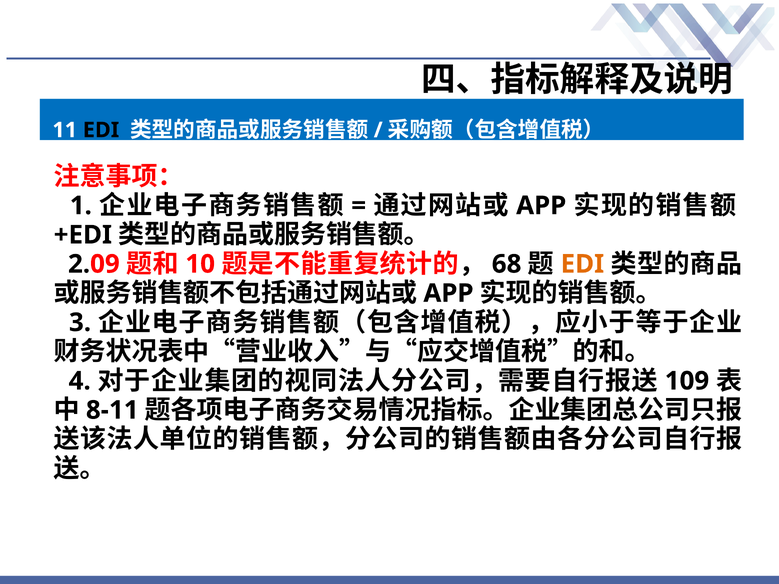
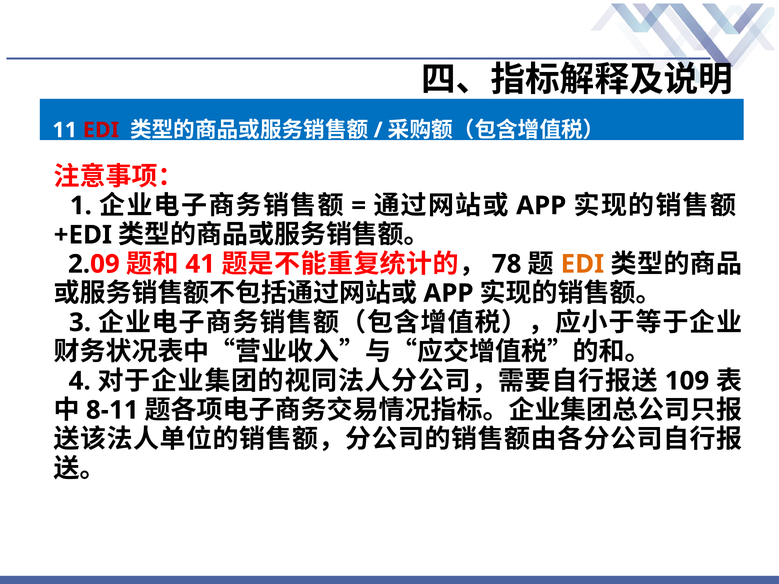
EDI colour: black -> red (101, 130)
10: 10 -> 41 (200, 264)
68: 68 -> 78 (507, 264)
